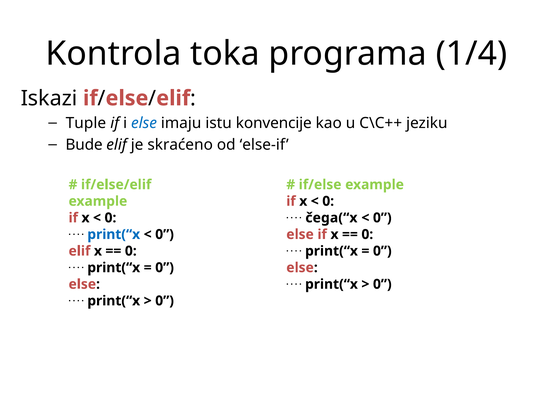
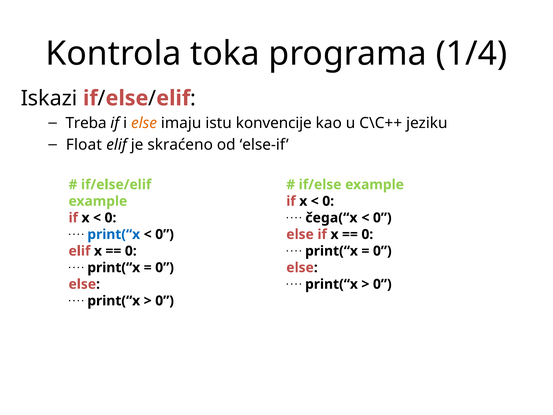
Tuple: Tuple -> Treba (86, 123)
else colour: blue -> orange (144, 123)
Bude: Bude -> Float (84, 145)
